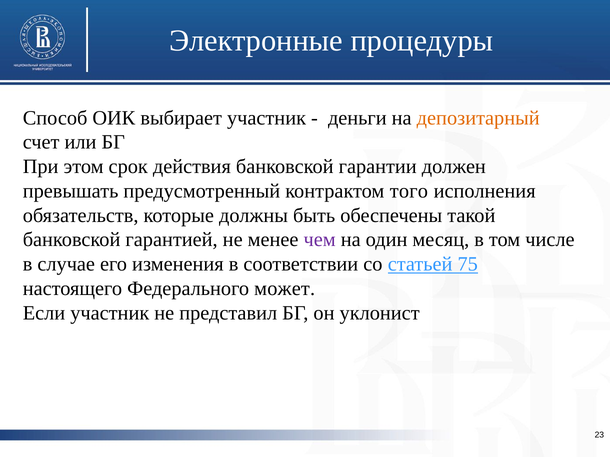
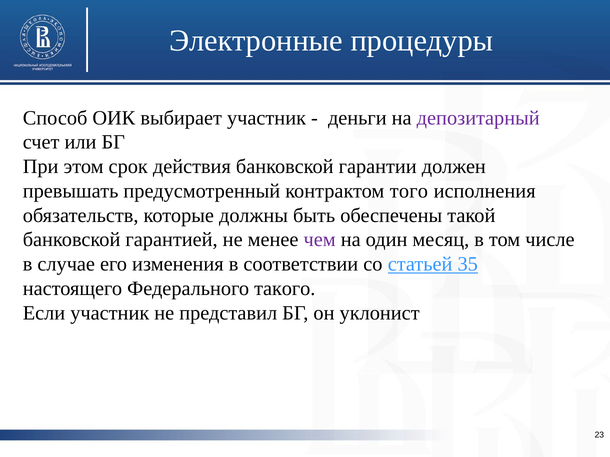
депозитарный colour: orange -> purple (478, 118)
75: 75 -> 35 (468, 264)
может: может -> такого (285, 289)
